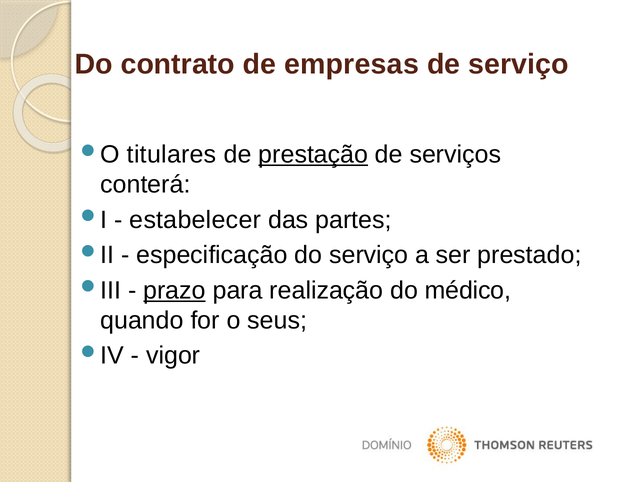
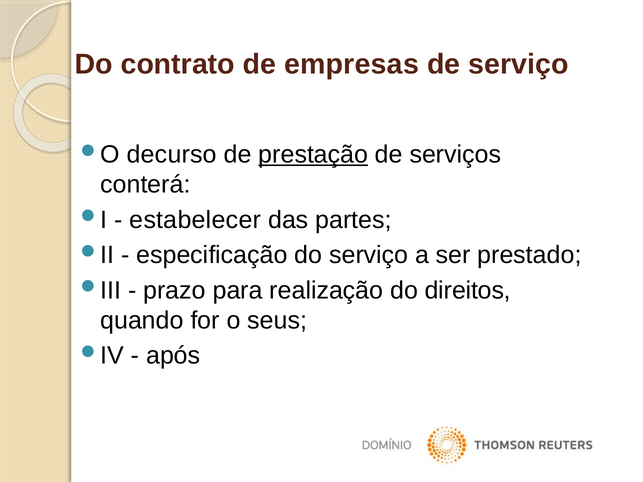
titulares: titulares -> decurso (172, 155)
prazo underline: present -> none (175, 291)
médico: médico -> direitos (468, 291)
vigor: vigor -> após (173, 356)
